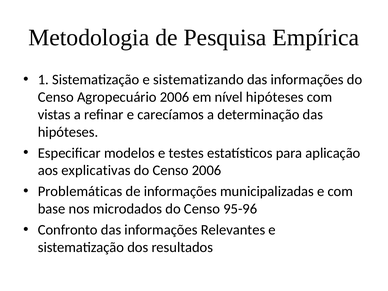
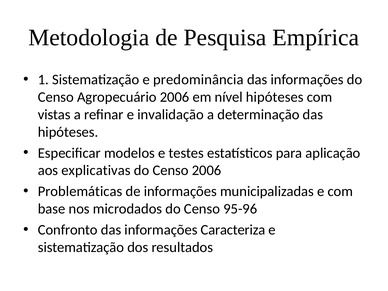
sistematizando: sistematizando -> predominância (198, 80)
carecíamos: carecíamos -> invalidação (171, 115)
Relevantes: Relevantes -> Caracteriza (233, 230)
